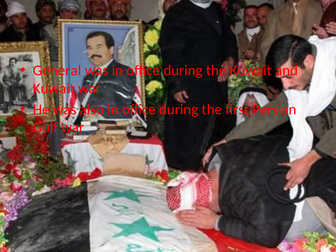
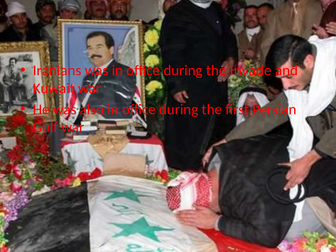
General: General -> Iranians (57, 70)
the Kuwait: Kuwait -> Invade (251, 70)
